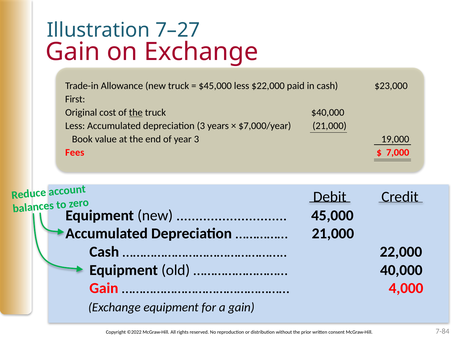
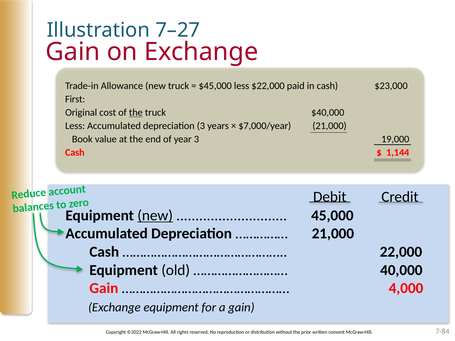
Fees: Fees -> Cash (75, 153)
7,000: 7,000 -> 1,144 (398, 153)
new underline: none -> present (155, 216)
